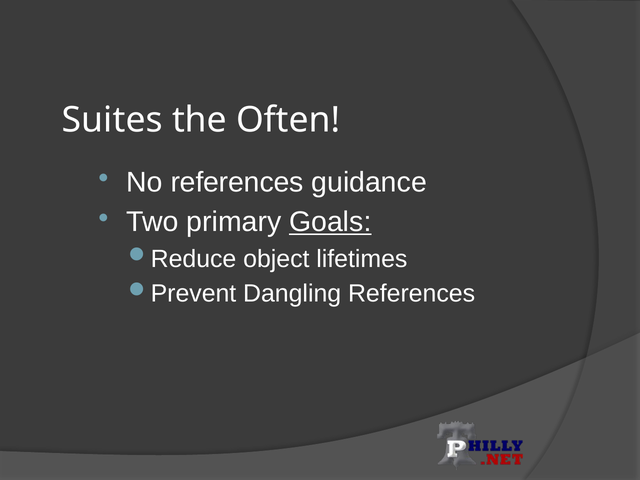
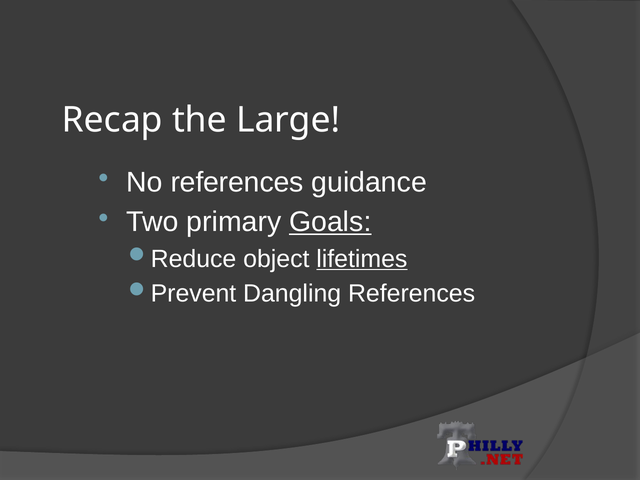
Suites: Suites -> Recap (112, 120)
Often: Often -> Large (288, 120)
lifetimes underline: none -> present (362, 259)
